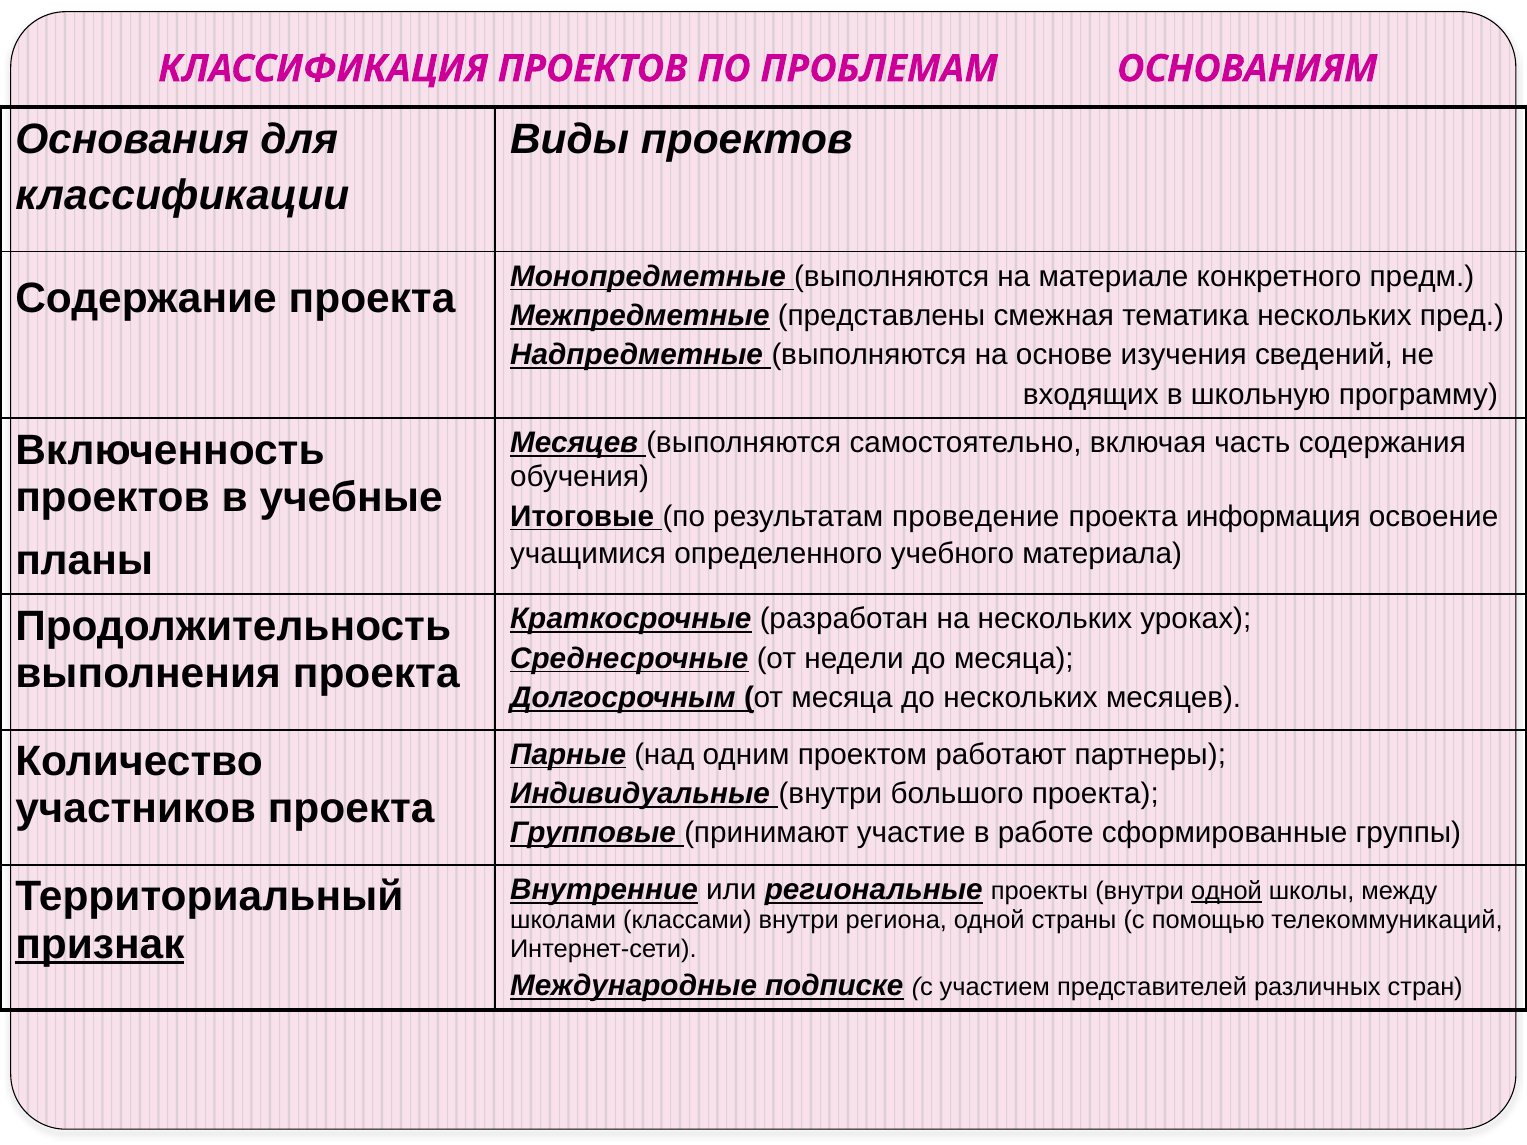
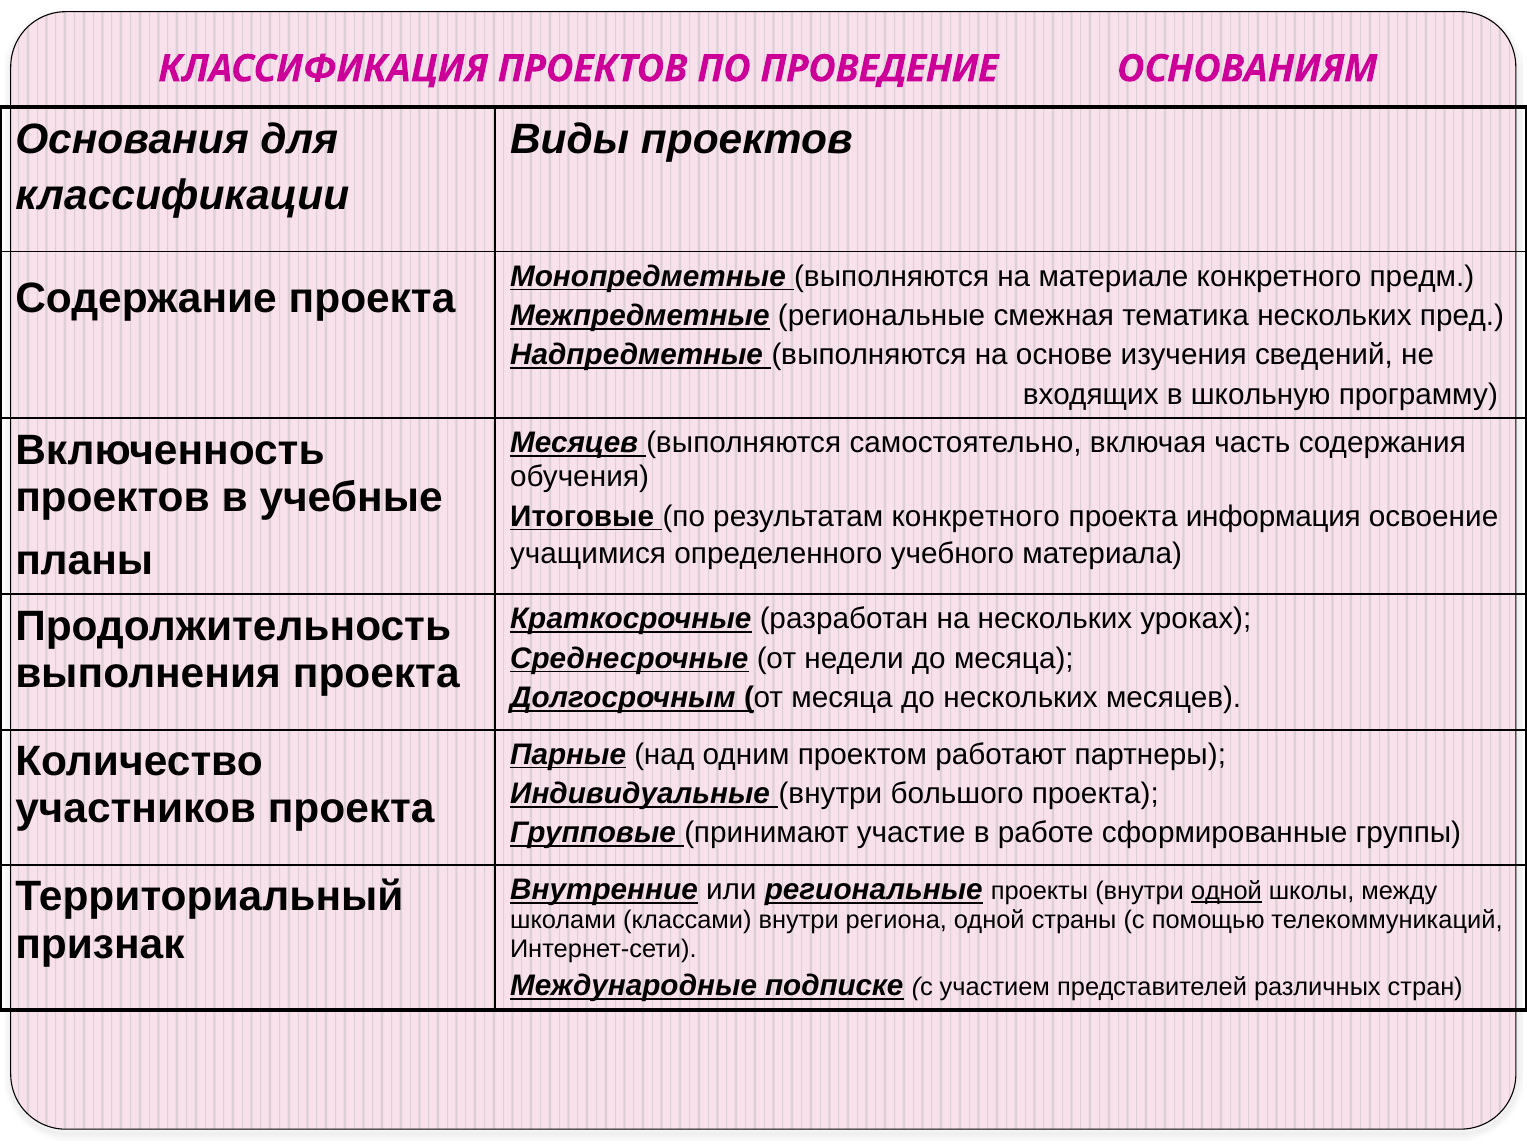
ПРОБЛЕМАМ: ПРОБЛЕМАМ -> ПРОВЕДЕНИЕ (879, 69)
Межпредметные представлены: представлены -> региональные (882, 316)
результатам проведение: проведение -> конкретного (976, 517)
признак underline: present -> none (100, 944)
